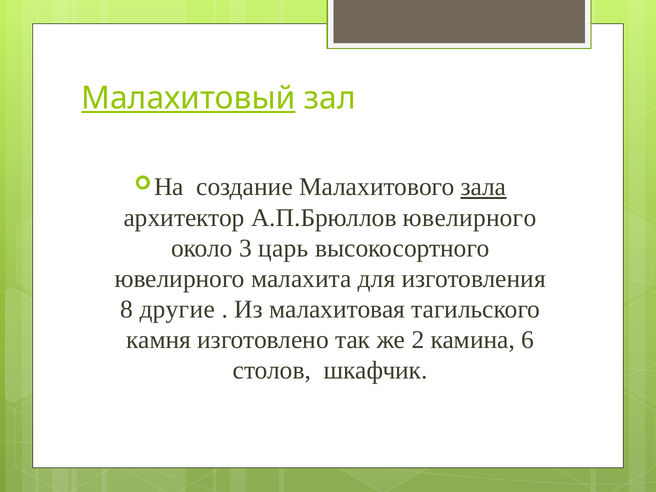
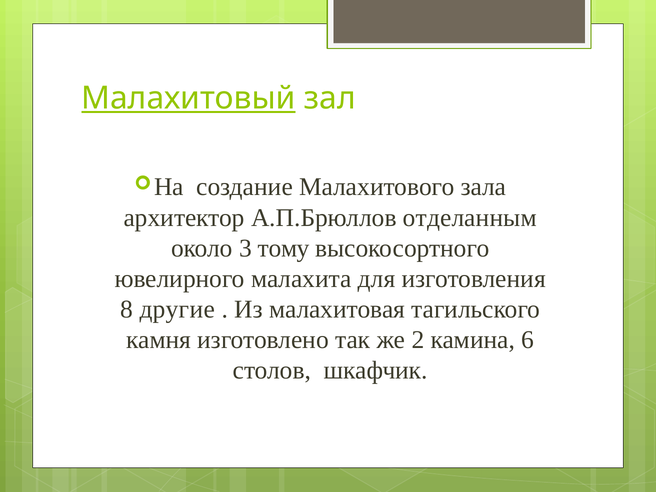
зала underline: present -> none (483, 187)
А.П.Брюллов ювелирного: ювелирного -> отделанным (470, 218)
царь: царь -> тому (284, 248)
